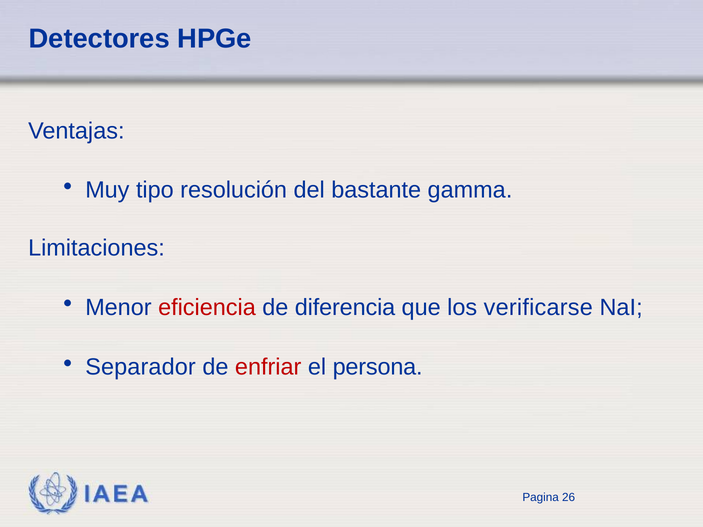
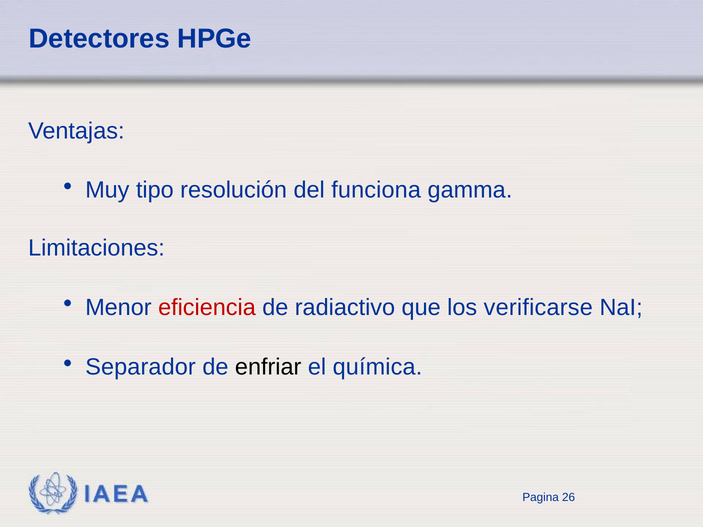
bastante: bastante -> funciona (376, 190)
diferencia: diferencia -> radiactivo (345, 307)
enfriar colour: red -> black (268, 367)
persona: persona -> química (377, 367)
